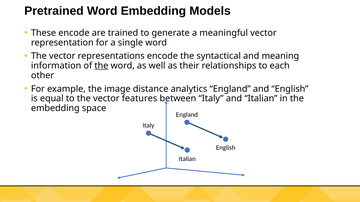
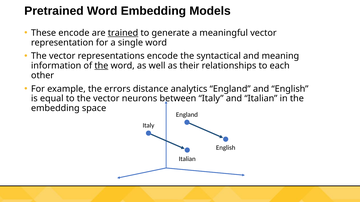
trained underline: none -> present (123, 33)
image: image -> errors (117, 89)
features: features -> neurons (140, 99)
